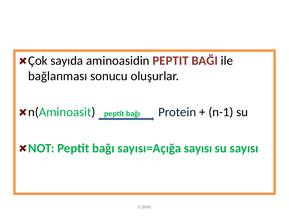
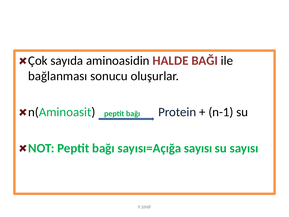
aminoasidin PEPTIT: PEPTIT -> HALDE (171, 61)
